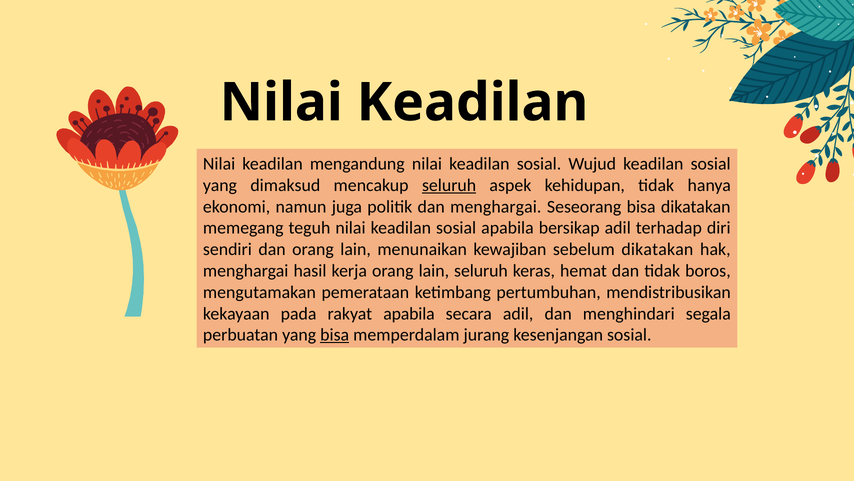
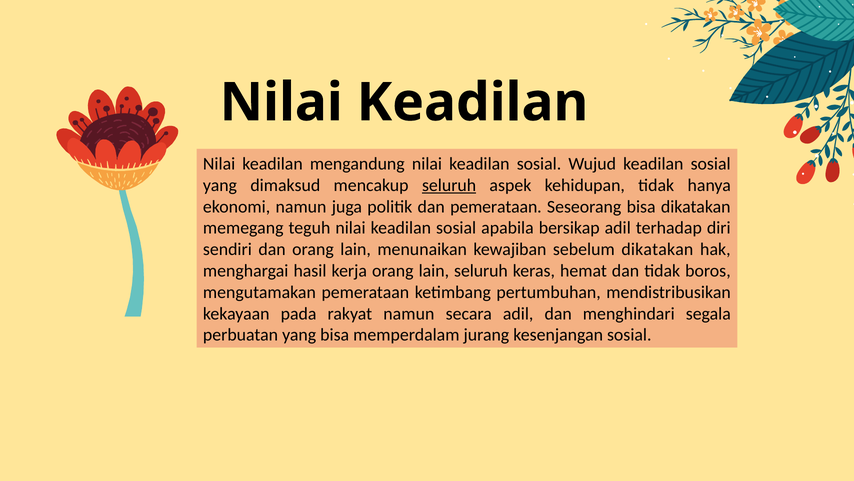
dan menghargai: menghargai -> pemerataan (496, 206)
rakyat apabila: apabila -> namun (409, 313)
bisa underline: present -> none (335, 335)
